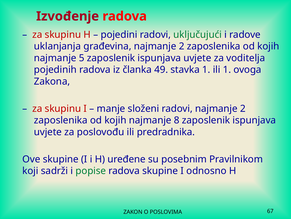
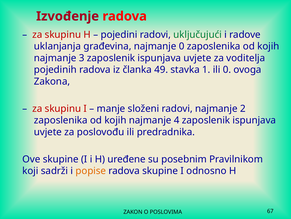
građevina najmanje 2: 2 -> 0 (182, 46)
5: 5 -> 3 (82, 58)
ili 1: 1 -> 0 (227, 70)
8: 8 -> 4 (177, 120)
popise colour: green -> orange (91, 170)
